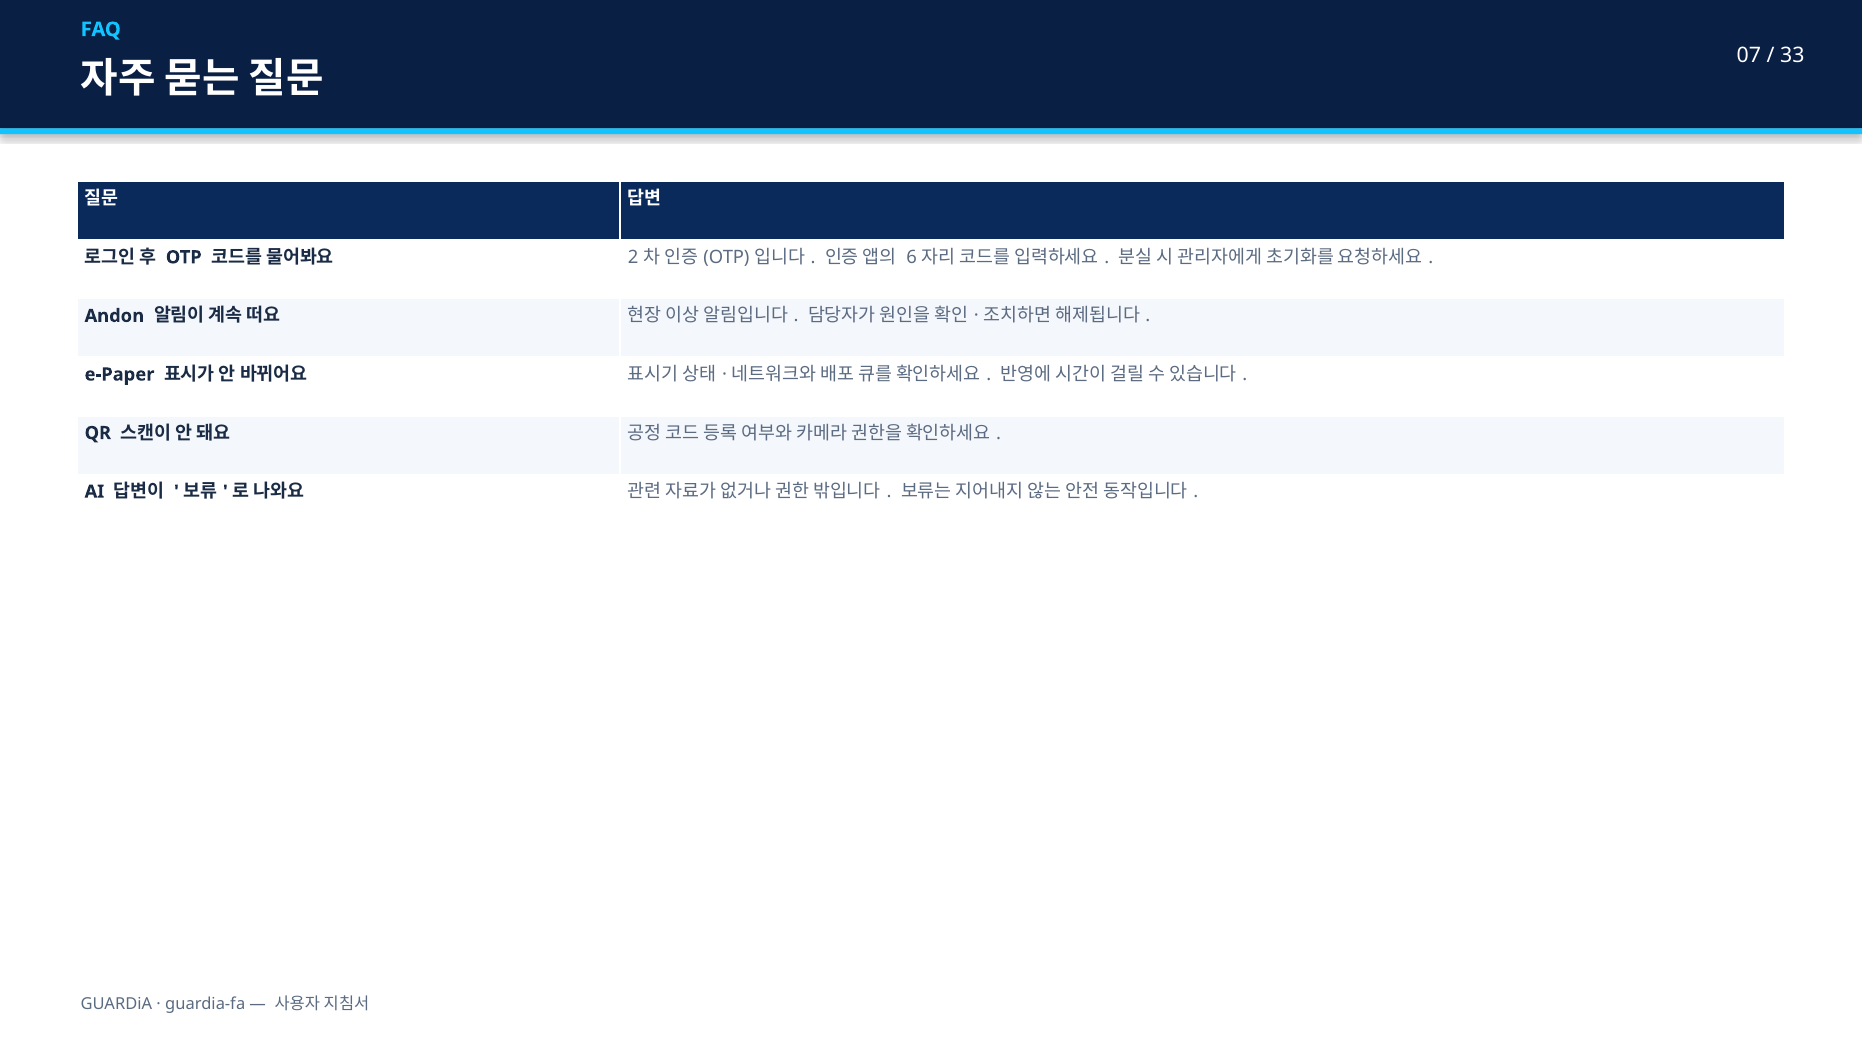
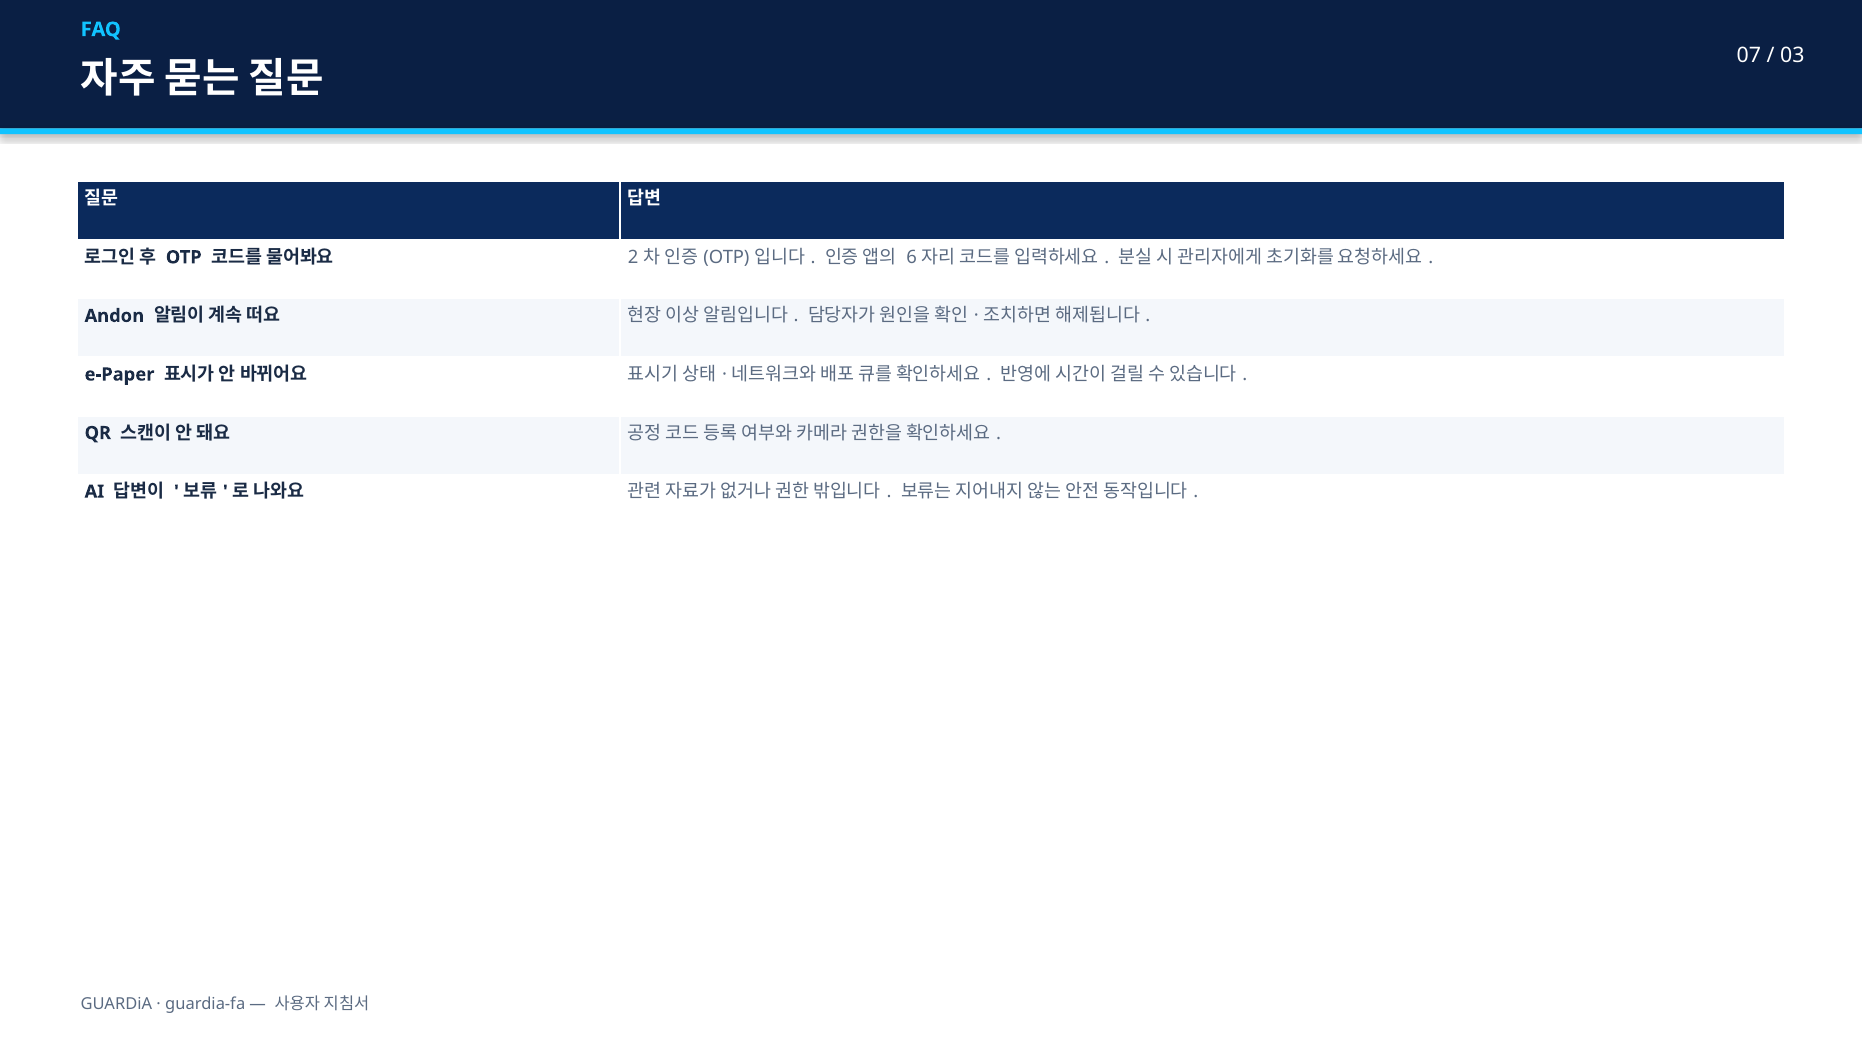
33: 33 -> 03 (1792, 55)
